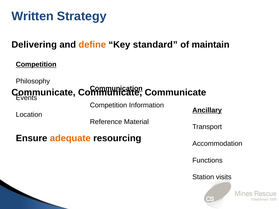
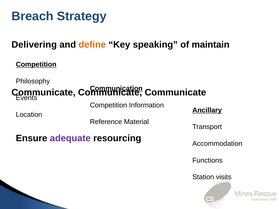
Written: Written -> Breach (32, 16)
standard: standard -> speaking (155, 45)
adequate colour: orange -> purple (70, 138)
